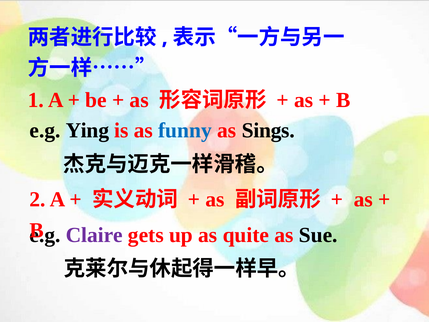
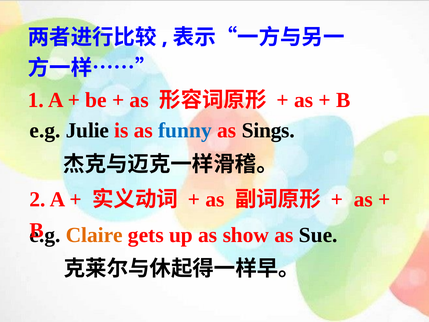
Ying: Ying -> Julie (87, 130)
Claire colour: purple -> orange (94, 235)
quite: quite -> show (246, 235)
